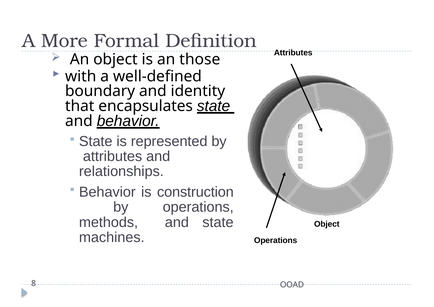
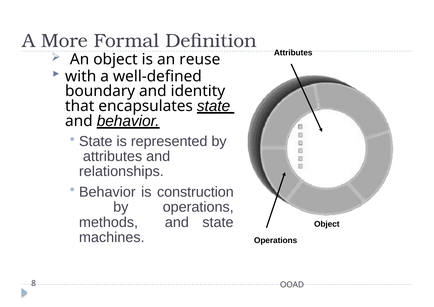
those: those -> reuse (200, 59)
